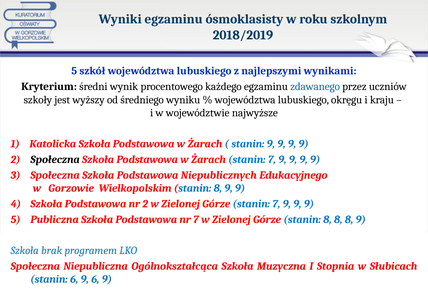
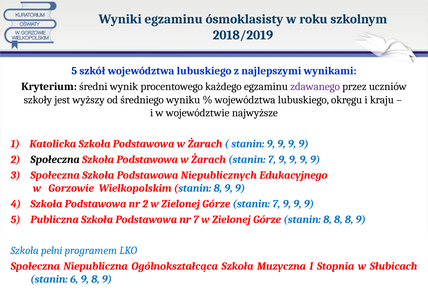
zdawanego colour: blue -> purple (315, 87)
brak: brak -> pełni (52, 251)
9 6: 6 -> 8 (95, 280)
